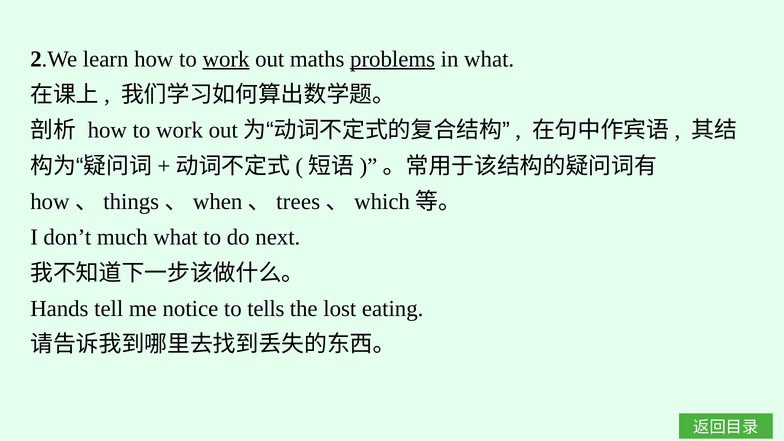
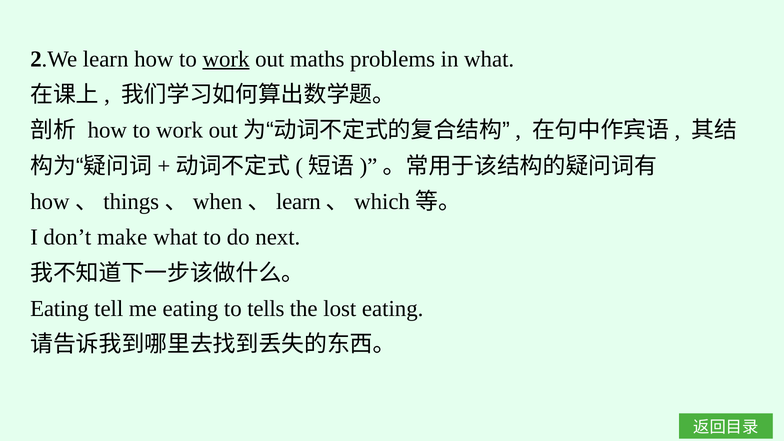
problems underline: present -> none (393, 59)
trees: trees -> learn (298, 202)
much: much -> make (122, 237)
Hands: Hands -> Eating (59, 309)
me notice: notice -> eating (190, 309)
